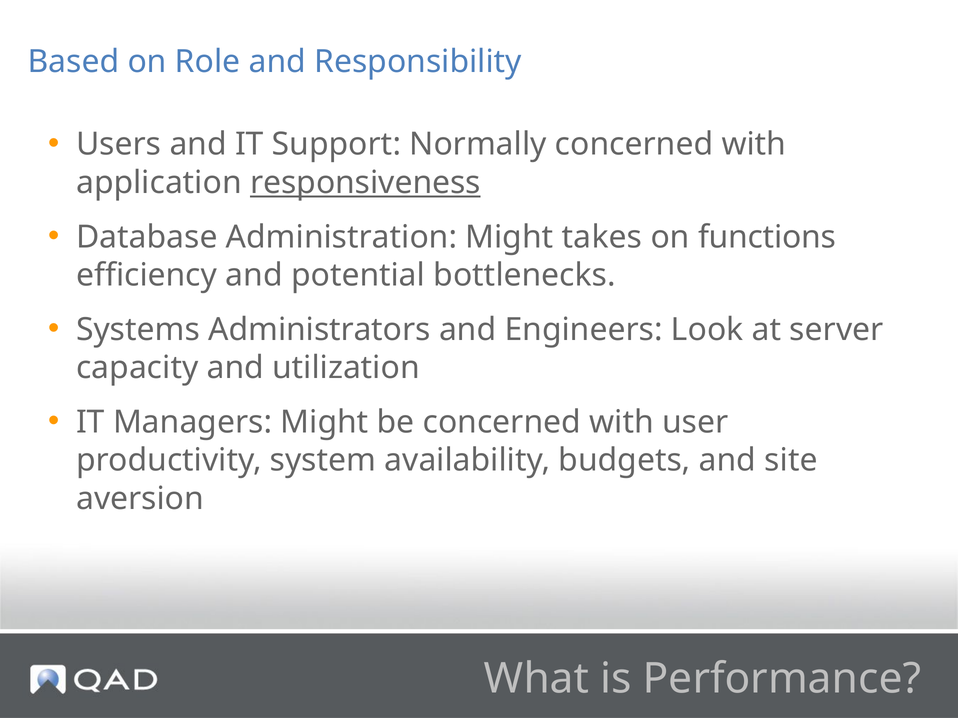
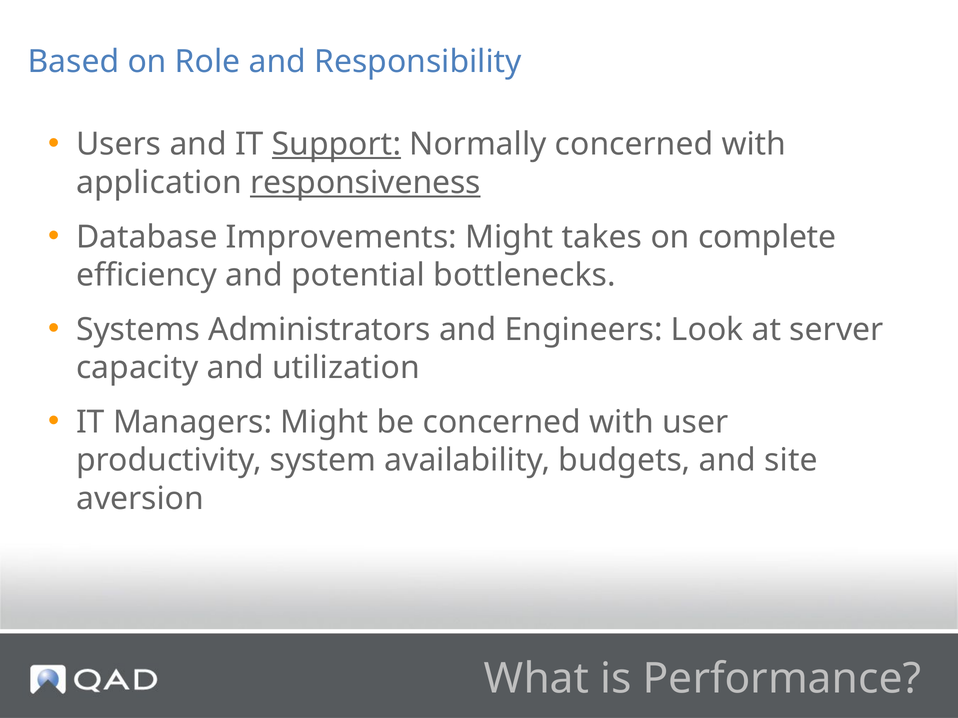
Support underline: none -> present (337, 145)
Administration: Administration -> Improvements (341, 237)
functions: functions -> complete (767, 237)
